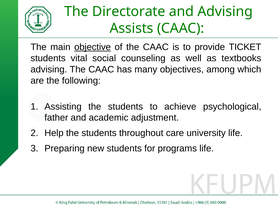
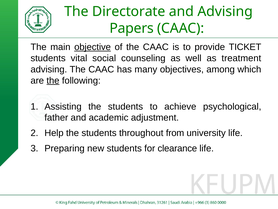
Assists: Assists -> Papers (132, 28)
textbooks: textbooks -> treatment (241, 58)
the underline: none -> present (53, 80)
care: care -> from (175, 133)
programs: programs -> clearance (177, 148)
